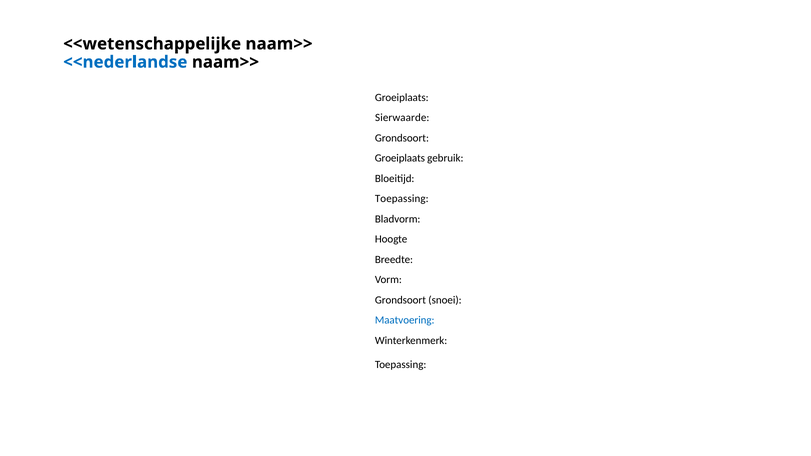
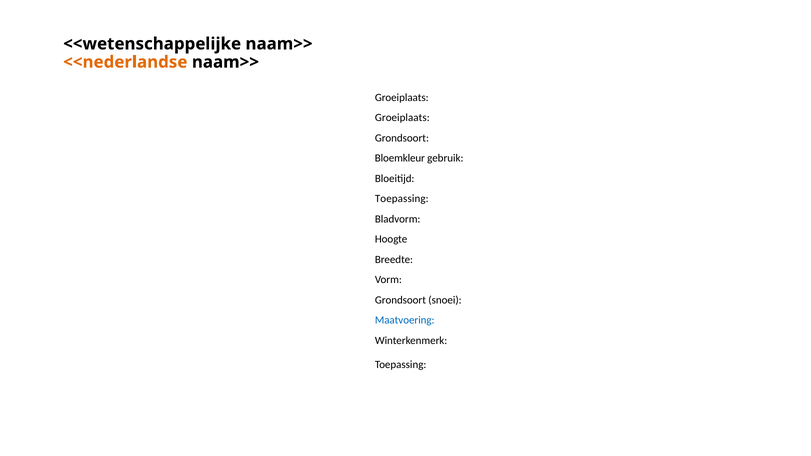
<<nederlandse colour: blue -> orange (125, 62)
Sierwaarde: Sierwaarde -> Groeiplaats (402, 118)
Groeiplaats: Groeiplaats -> Bloemkleur (400, 158)
